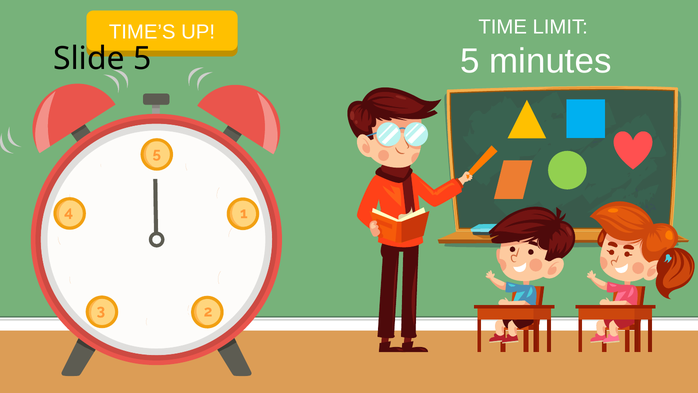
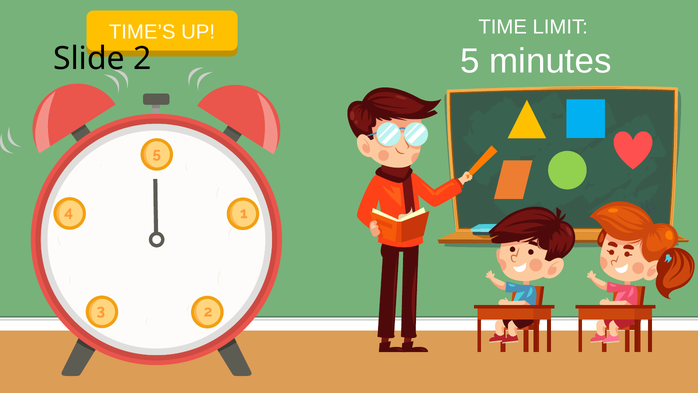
Slide 5: 5 -> 2 (142, 59)
